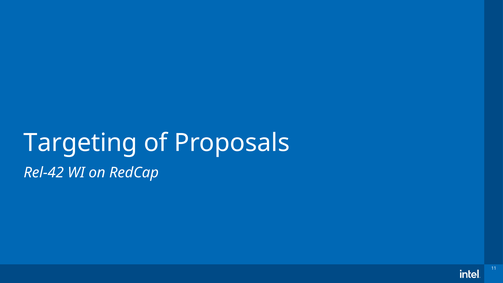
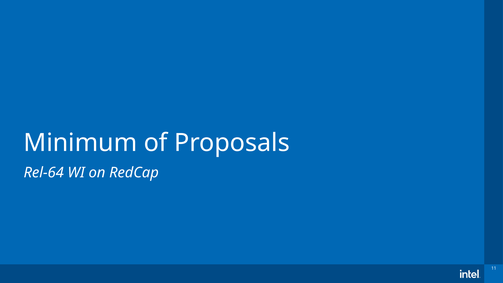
Targeting: Targeting -> Minimum (80, 143)
Rel-42: Rel-42 -> Rel-64 (44, 173)
